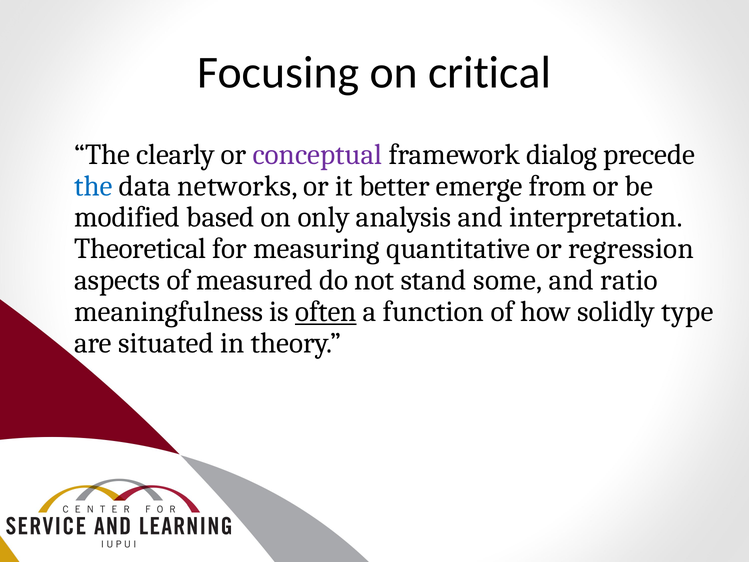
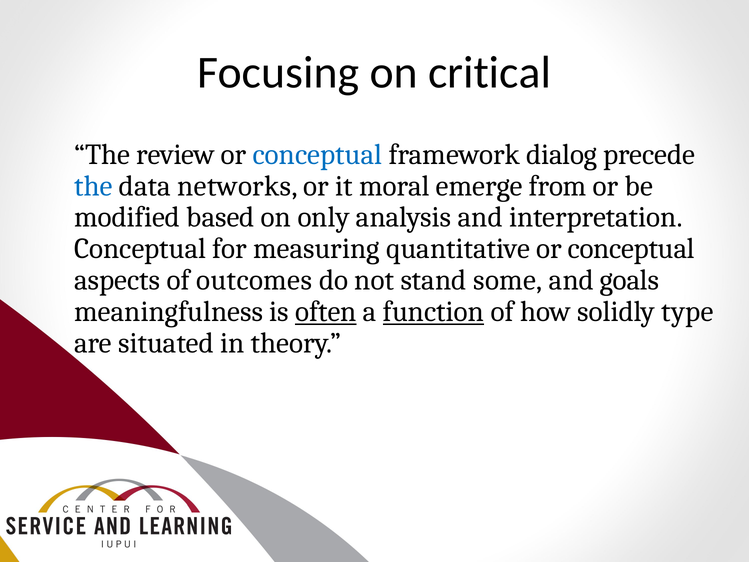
clearly: clearly -> review (176, 154)
conceptual colour: purple -> blue (318, 154)
better: better -> moral (394, 186)
Theoretical: Theoretical -> Conceptual (140, 249)
quantitative or regression: regression -> conceptual (631, 249)
measured: measured -> outcomes (254, 280)
ratio: ratio -> goals (629, 280)
function underline: none -> present (434, 312)
